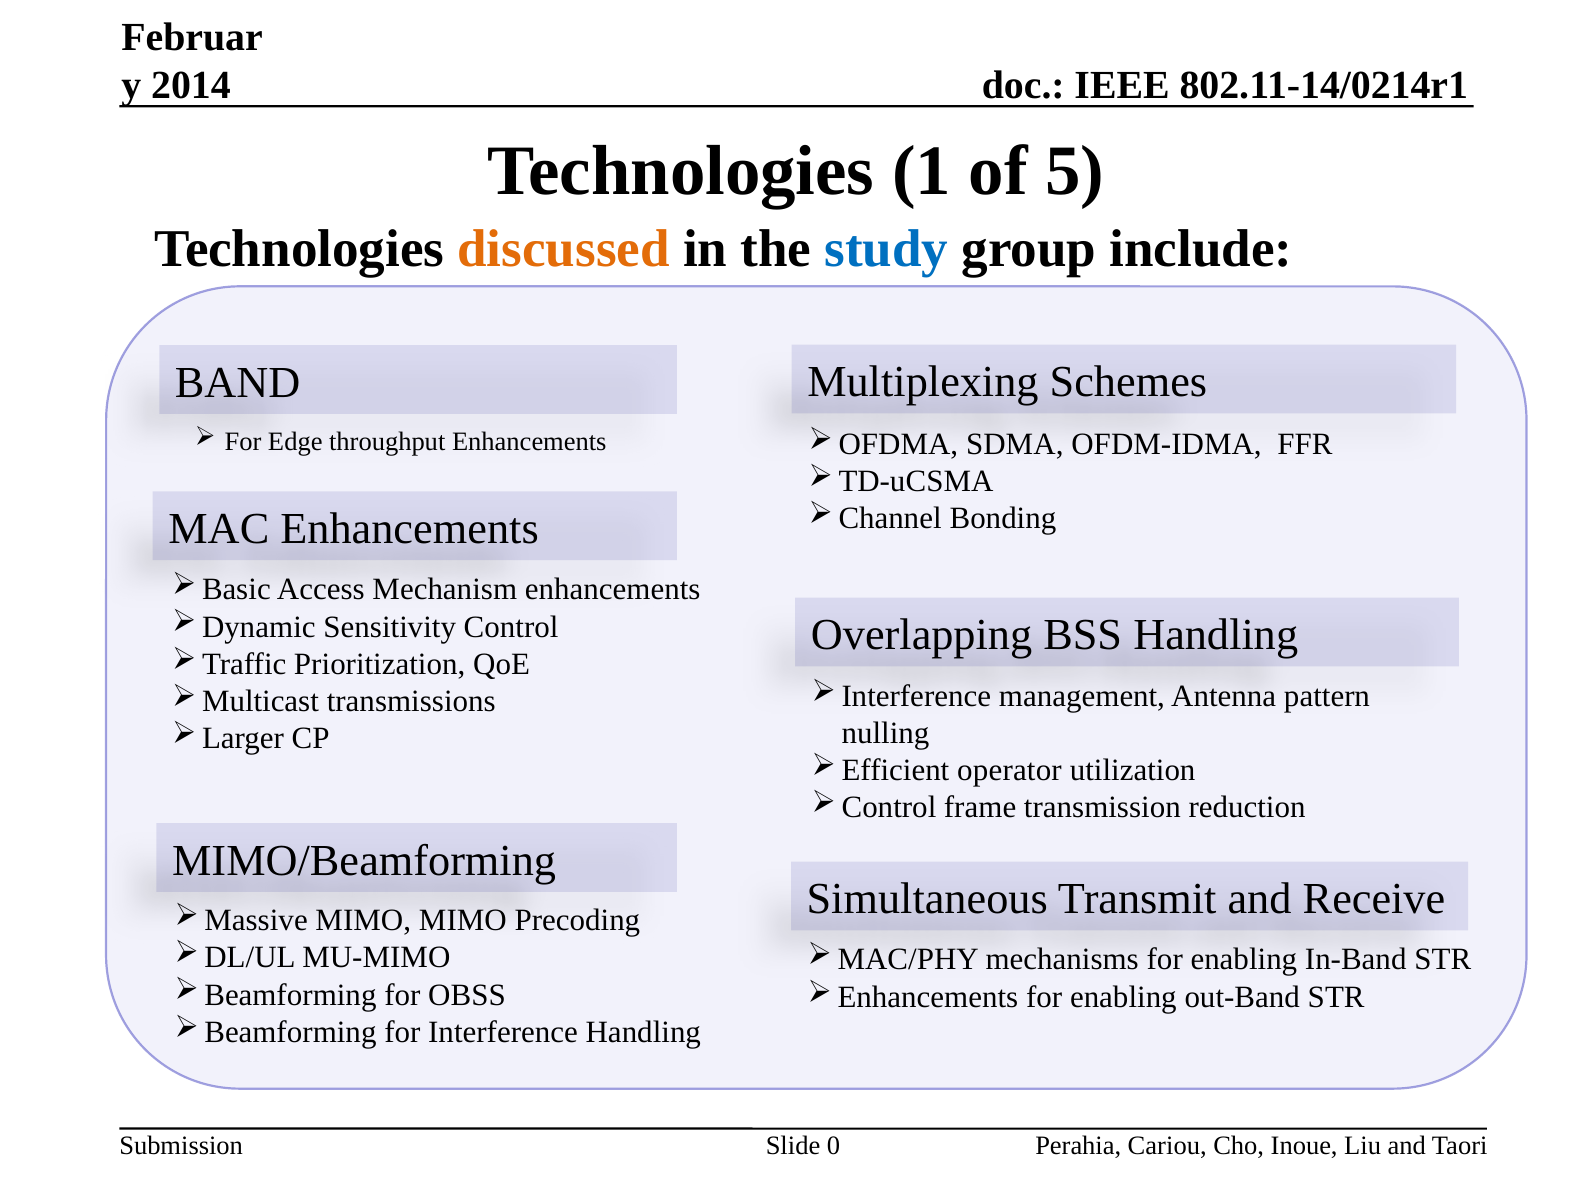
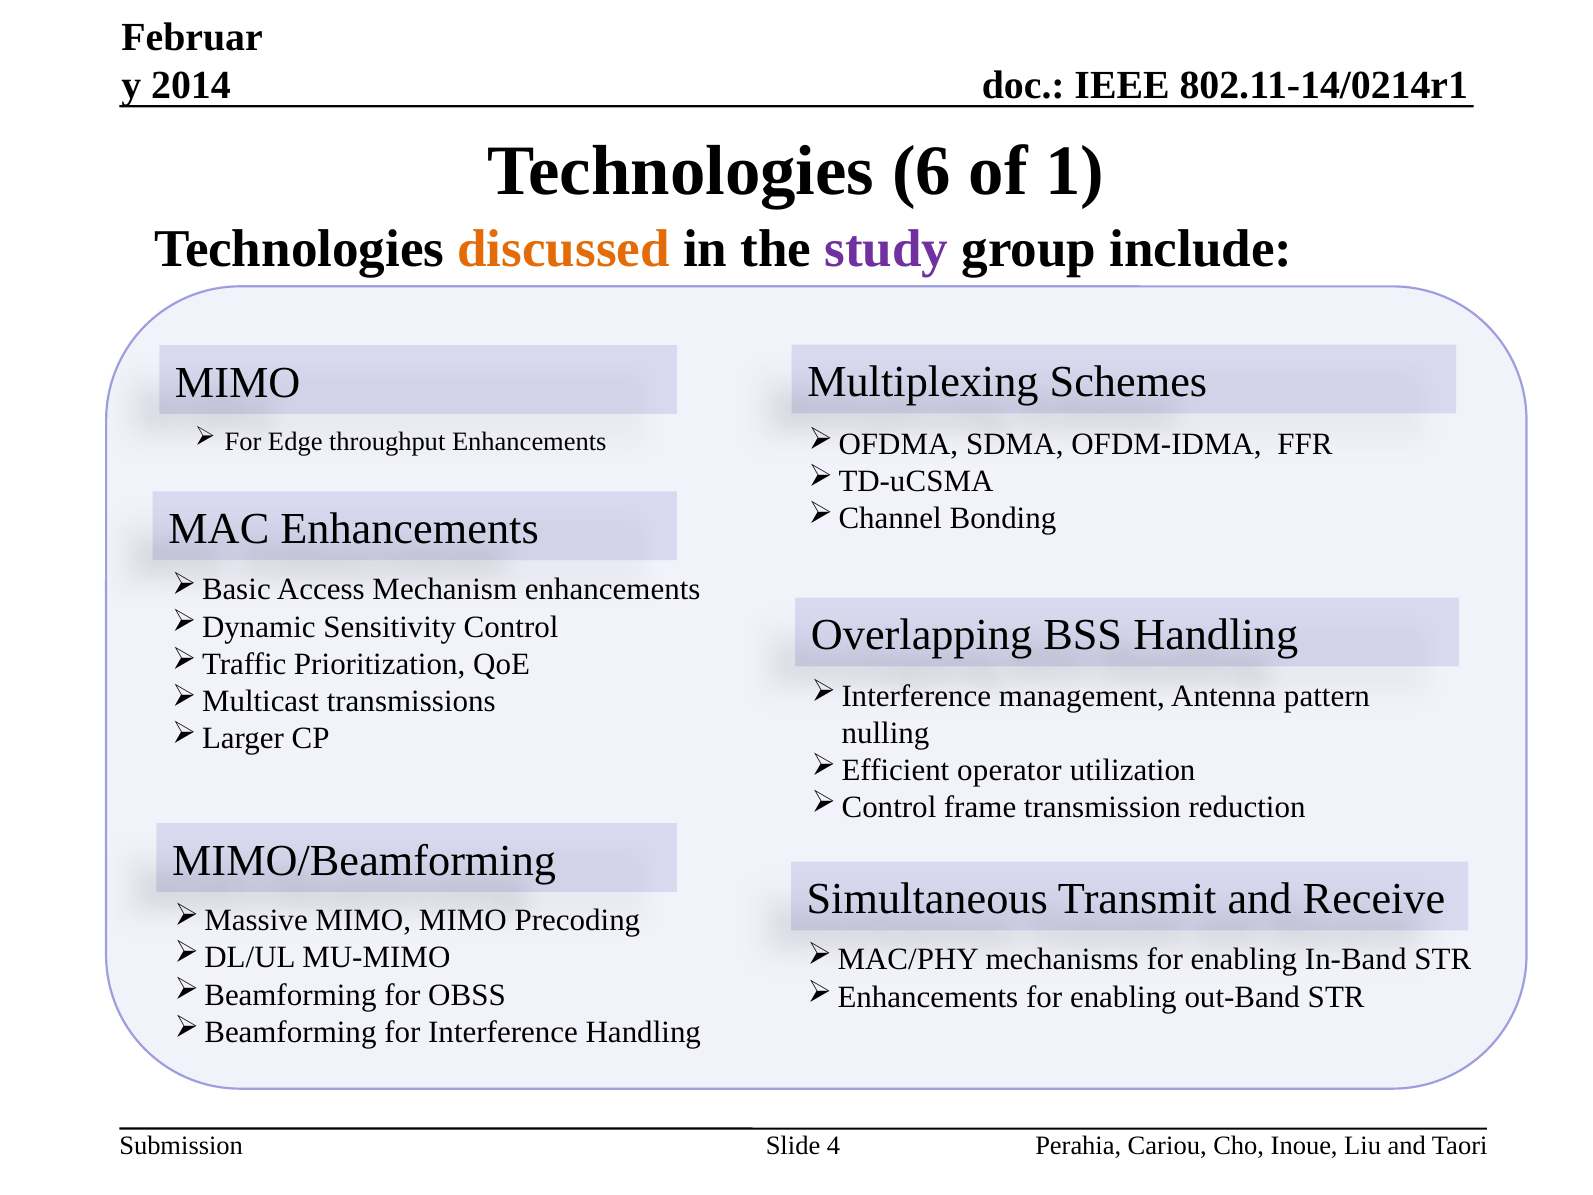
1: 1 -> 6 (922, 171)
5: 5 -> 1 (1075, 171)
study colour: blue -> purple (887, 249)
BAND: BAND -> MIMO (238, 383)
0: 0 -> 4 (834, 1146)
